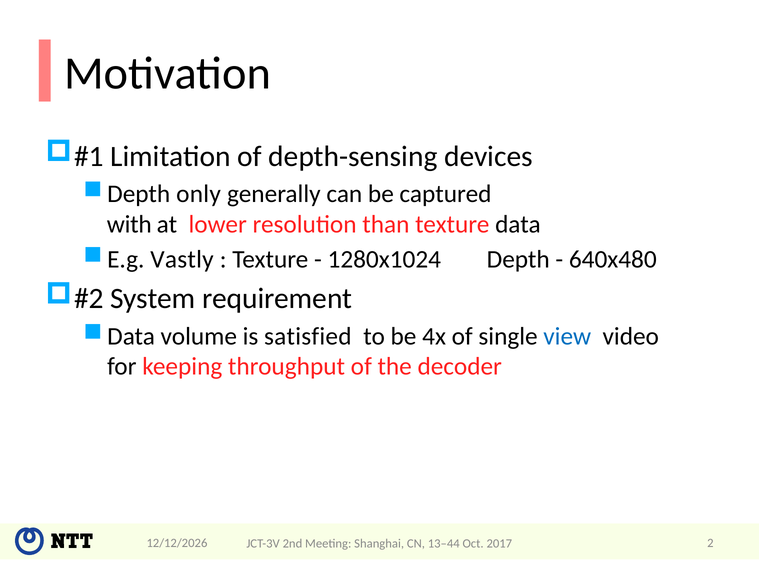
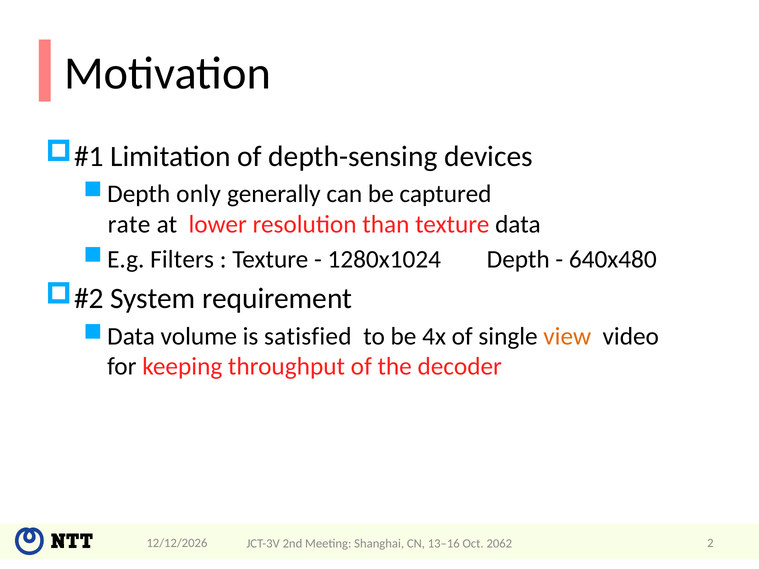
with: with -> rate (129, 224)
Vastly: Vastly -> Filters (182, 260)
view colour: blue -> orange (567, 336)
13–44: 13–44 -> 13–16 (444, 544)
2017: 2017 -> 2062 (499, 544)
